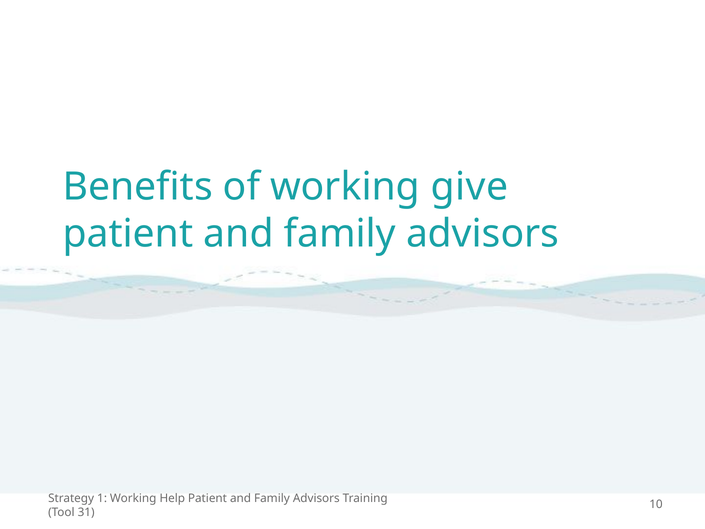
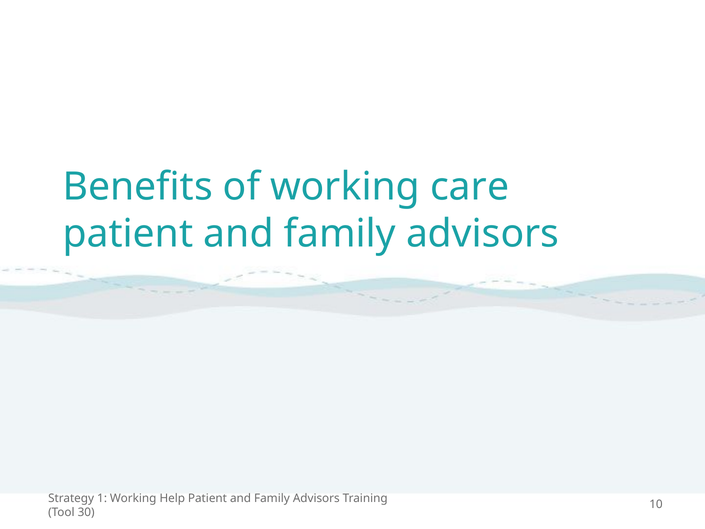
give: give -> care (470, 187)
31: 31 -> 30 (86, 512)
